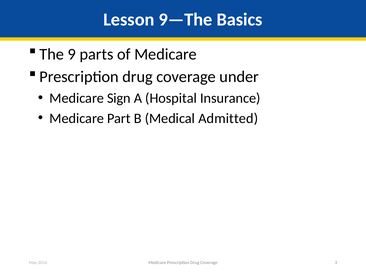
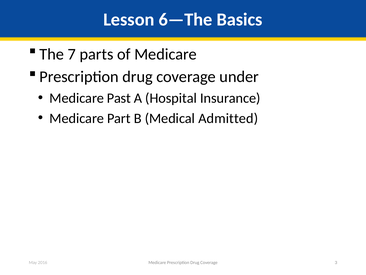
9—The: 9—The -> 6—The (185, 20)
9: 9 -> 7 (72, 54)
Sign: Sign -> Past (119, 98)
